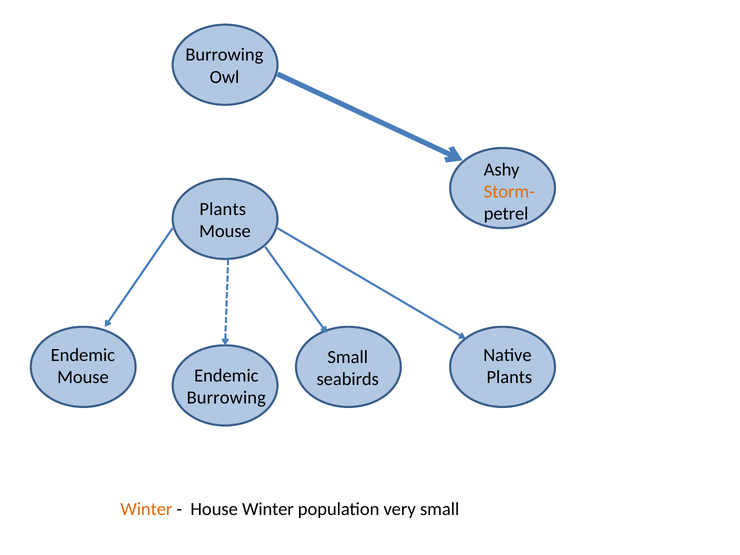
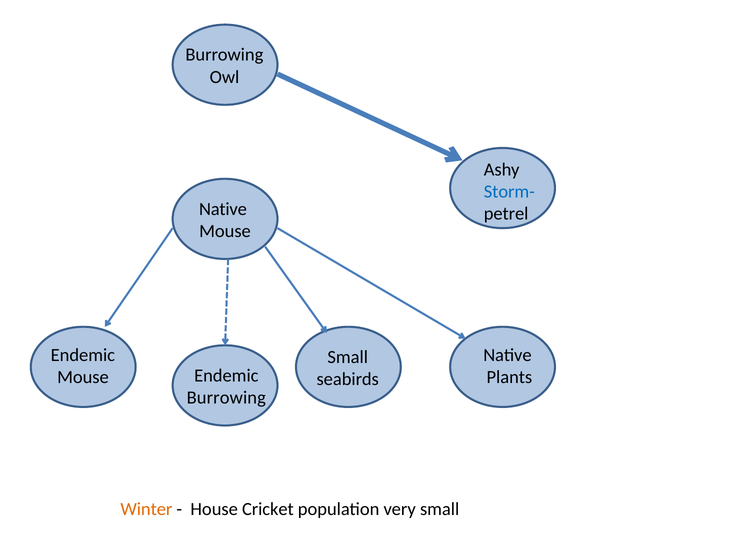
Storm- colour: orange -> blue (509, 192)
Plants: Plants -> Native (223, 209)
House Winter: Winter -> Cricket (268, 509)
